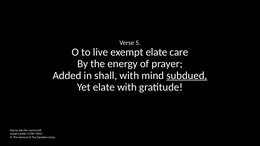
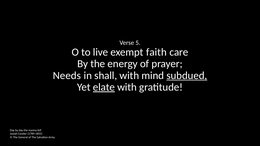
exempt elate: elate -> faith (156, 52)
Added: Added -> Needs (67, 76)
elate underline: none -> present (104, 87)
